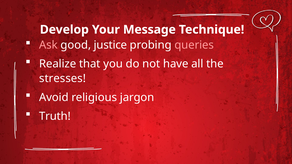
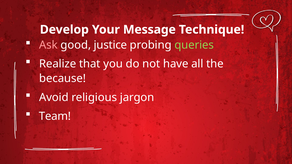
queries colour: pink -> light green (194, 45)
stresses: stresses -> because (63, 79)
Truth: Truth -> Team (55, 116)
